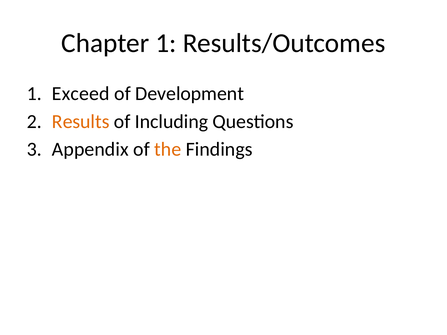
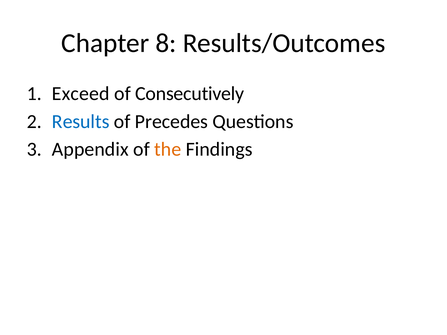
Chapter 1: 1 -> 8 (166, 43)
Development: Development -> Consecutively (190, 94)
Results colour: orange -> blue (81, 122)
Including: Including -> Precedes (172, 122)
